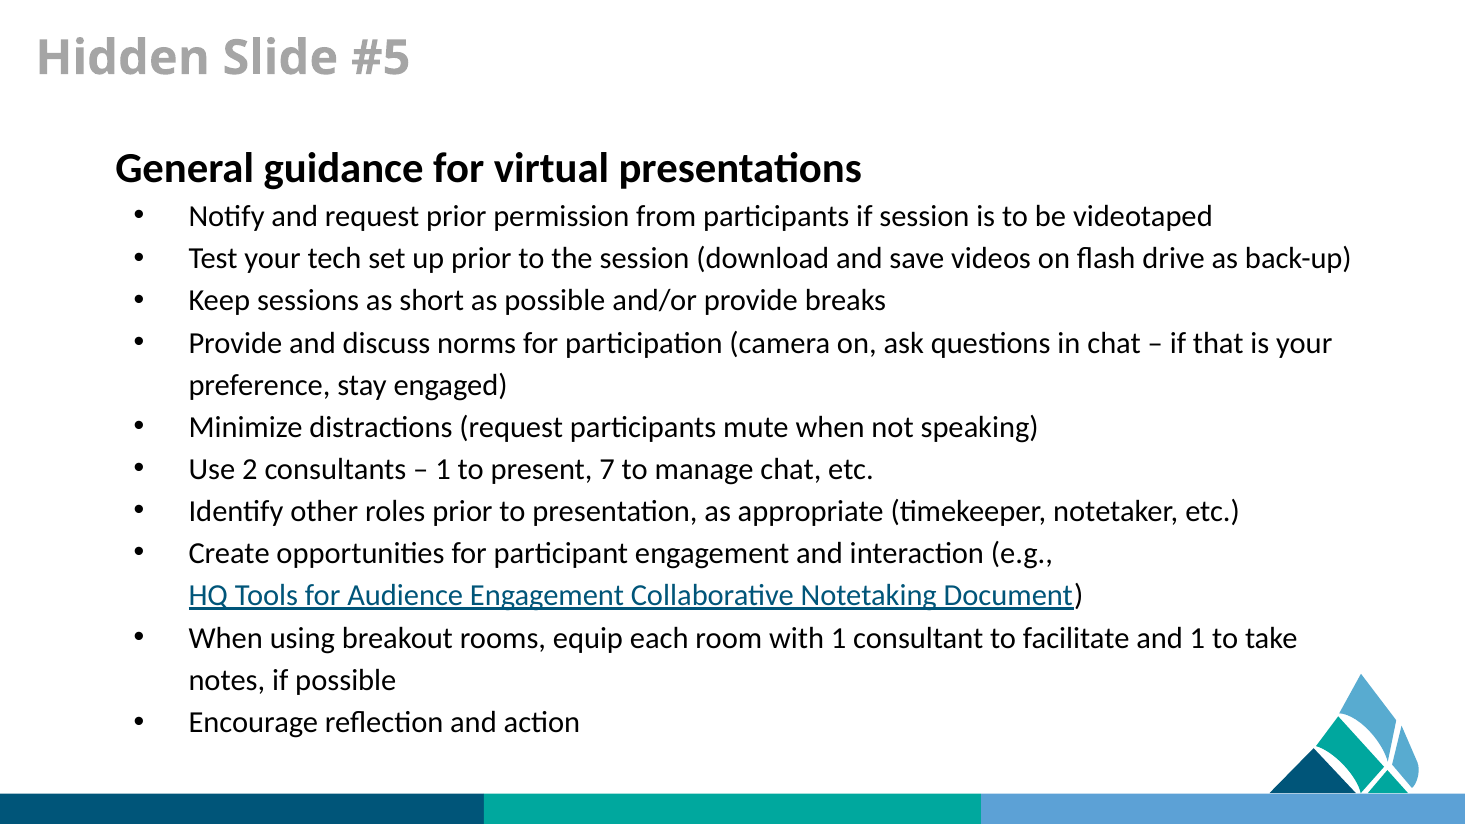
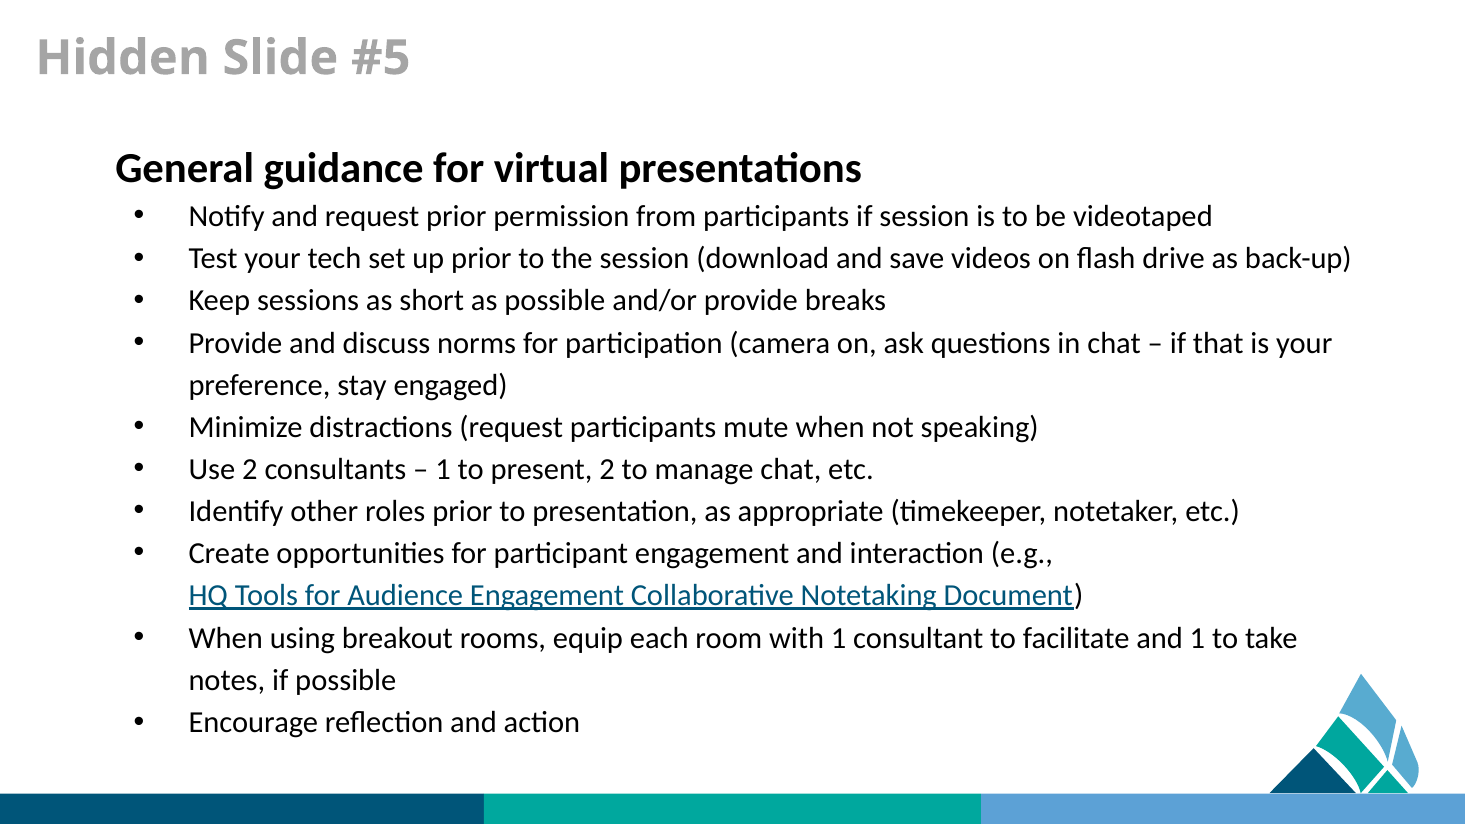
present 7: 7 -> 2 (607, 469)
